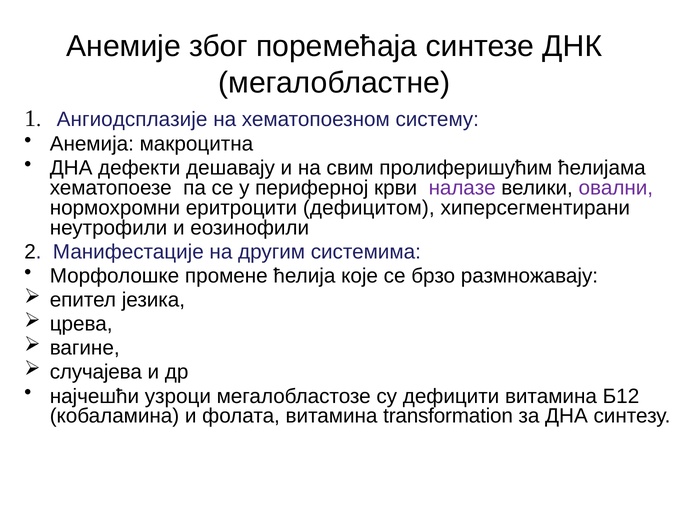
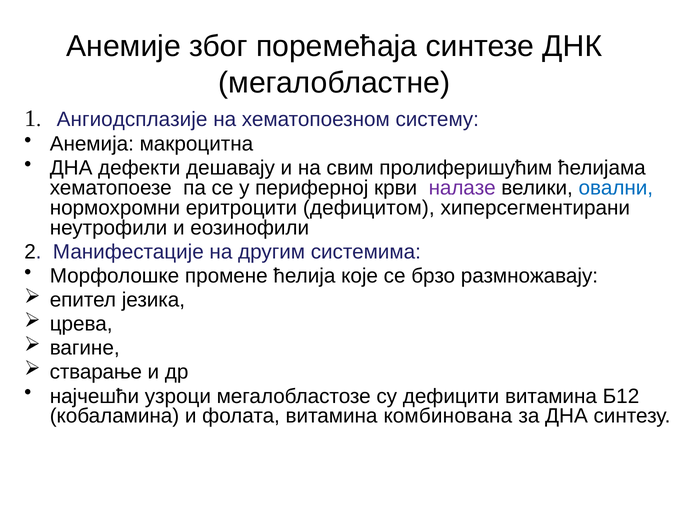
овални colour: purple -> blue (616, 188)
случајева: случајева -> стварање (96, 372)
transformation: transformation -> комбинована (448, 416)
